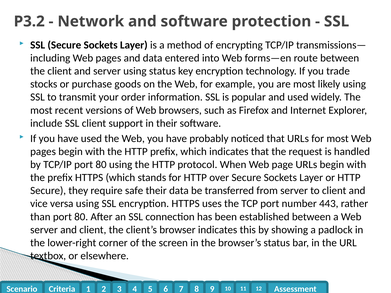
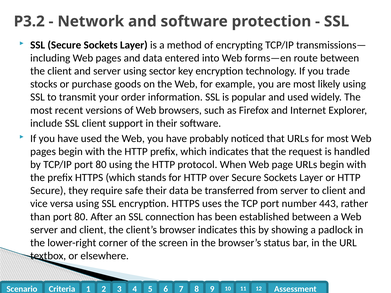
using status: status -> sector (162, 71)
